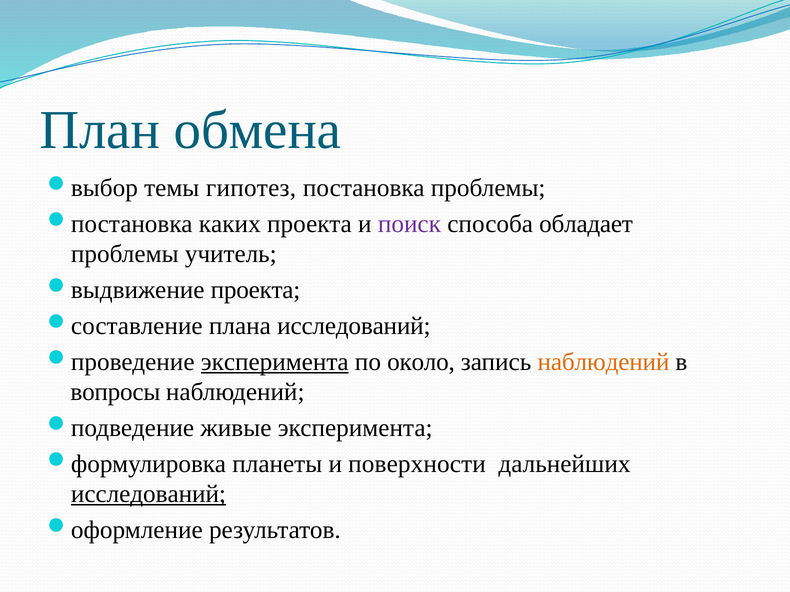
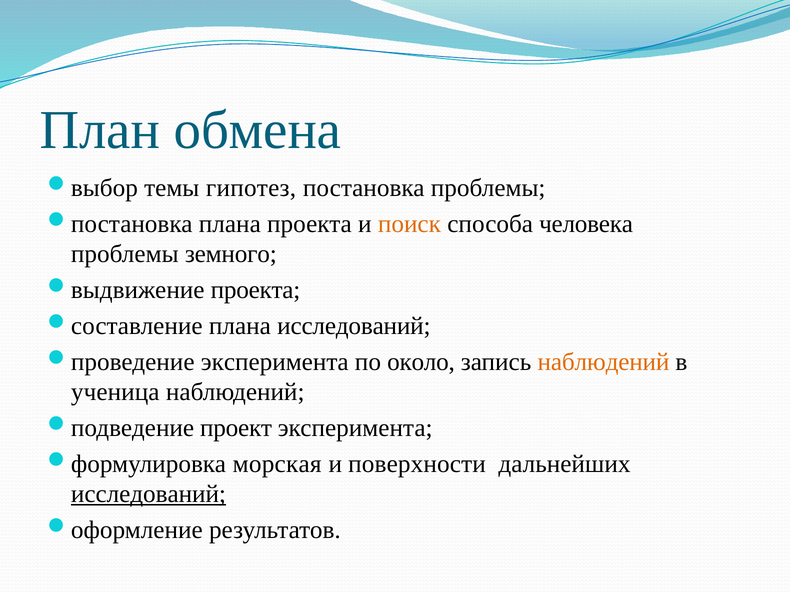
каких: каких -> плана (230, 224)
поиск colour: purple -> orange (409, 224)
обладает: обладает -> человека (586, 224)
учитель: учитель -> земного (231, 254)
эксперимента underline: present -> none (275, 362)
вопросы: вопросы -> ученица (115, 392)
живые: живые -> проект (236, 428)
планеты: планеты -> морская (277, 464)
